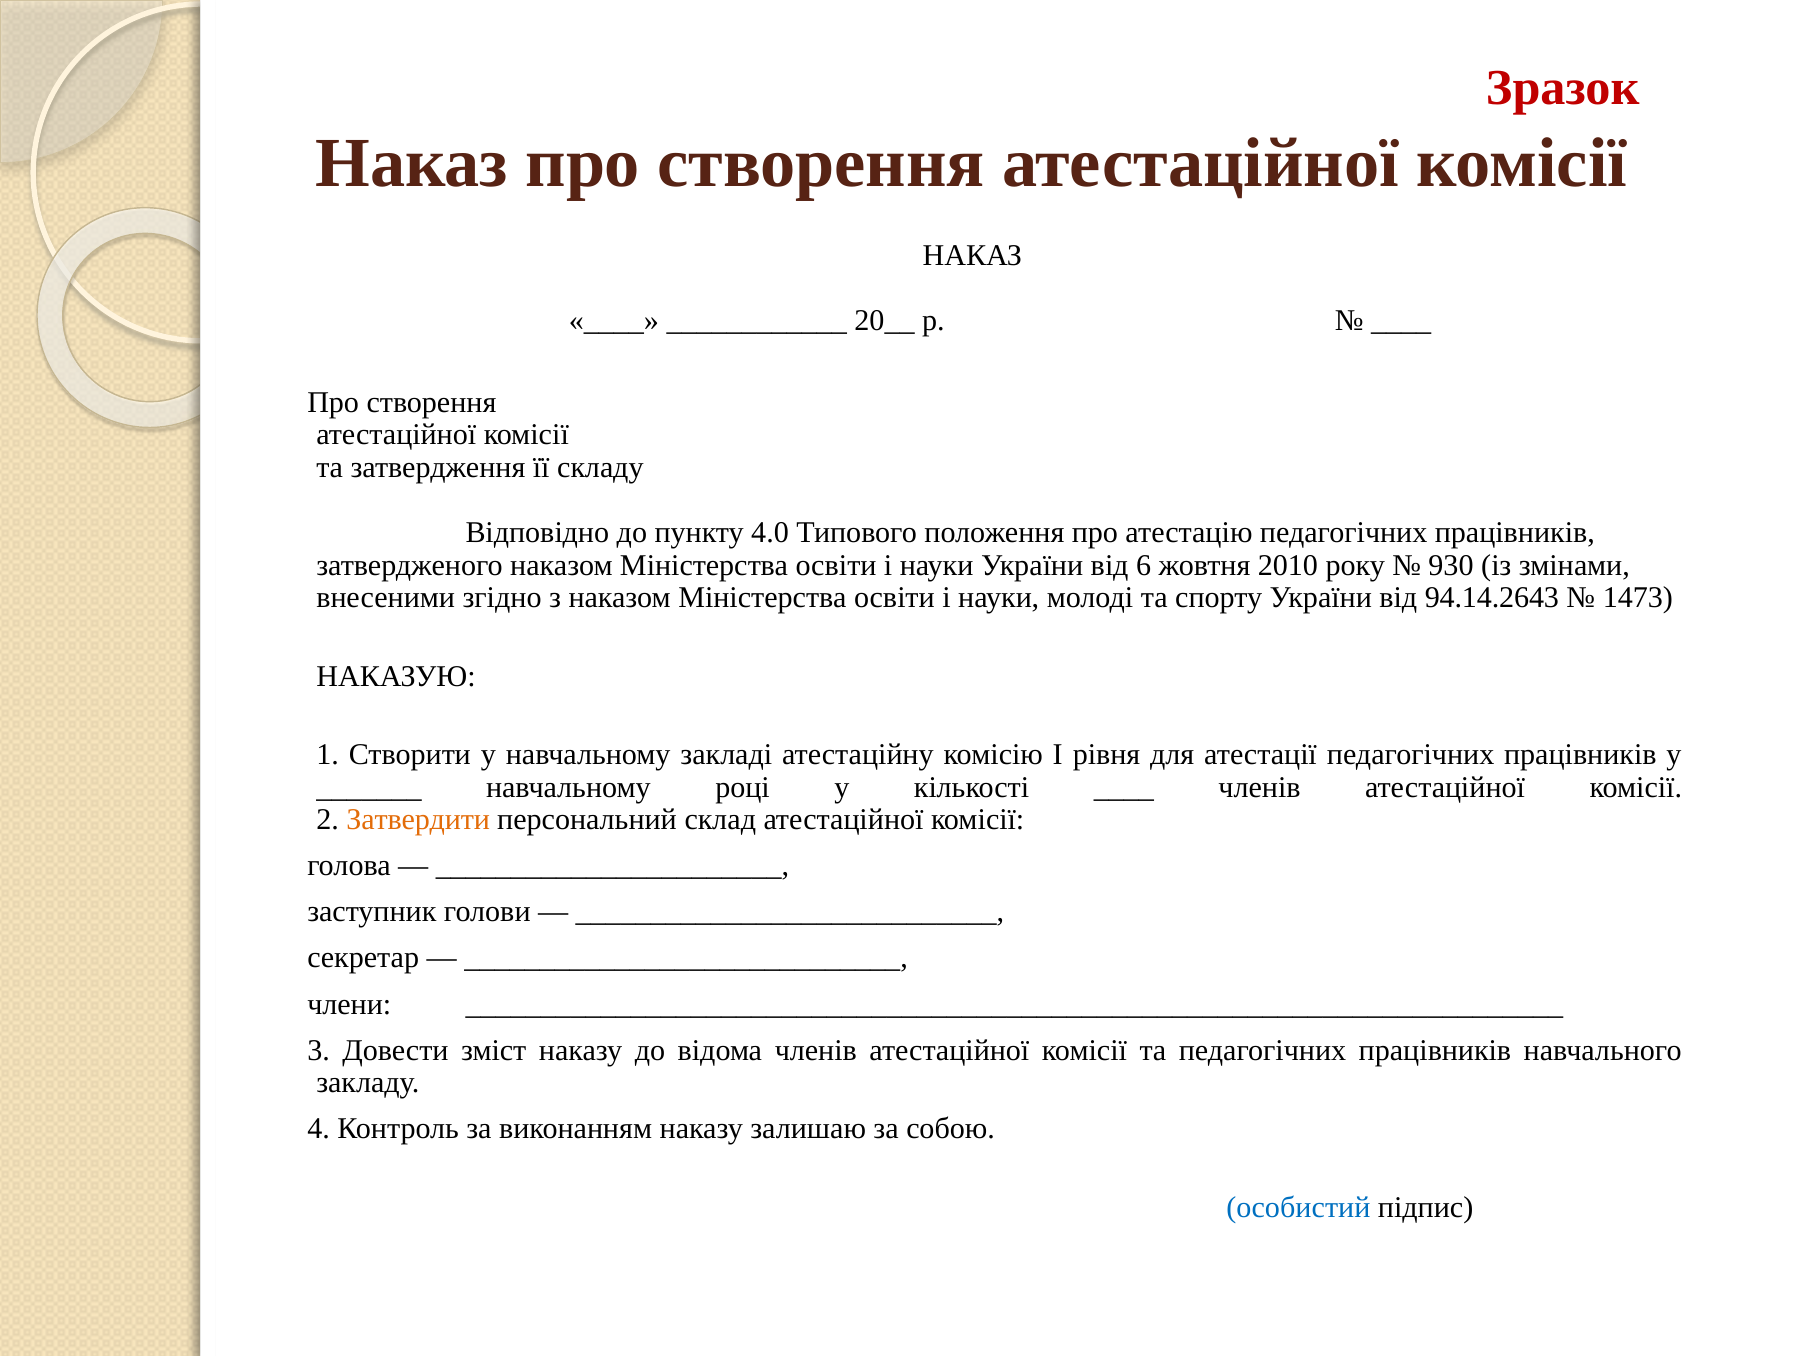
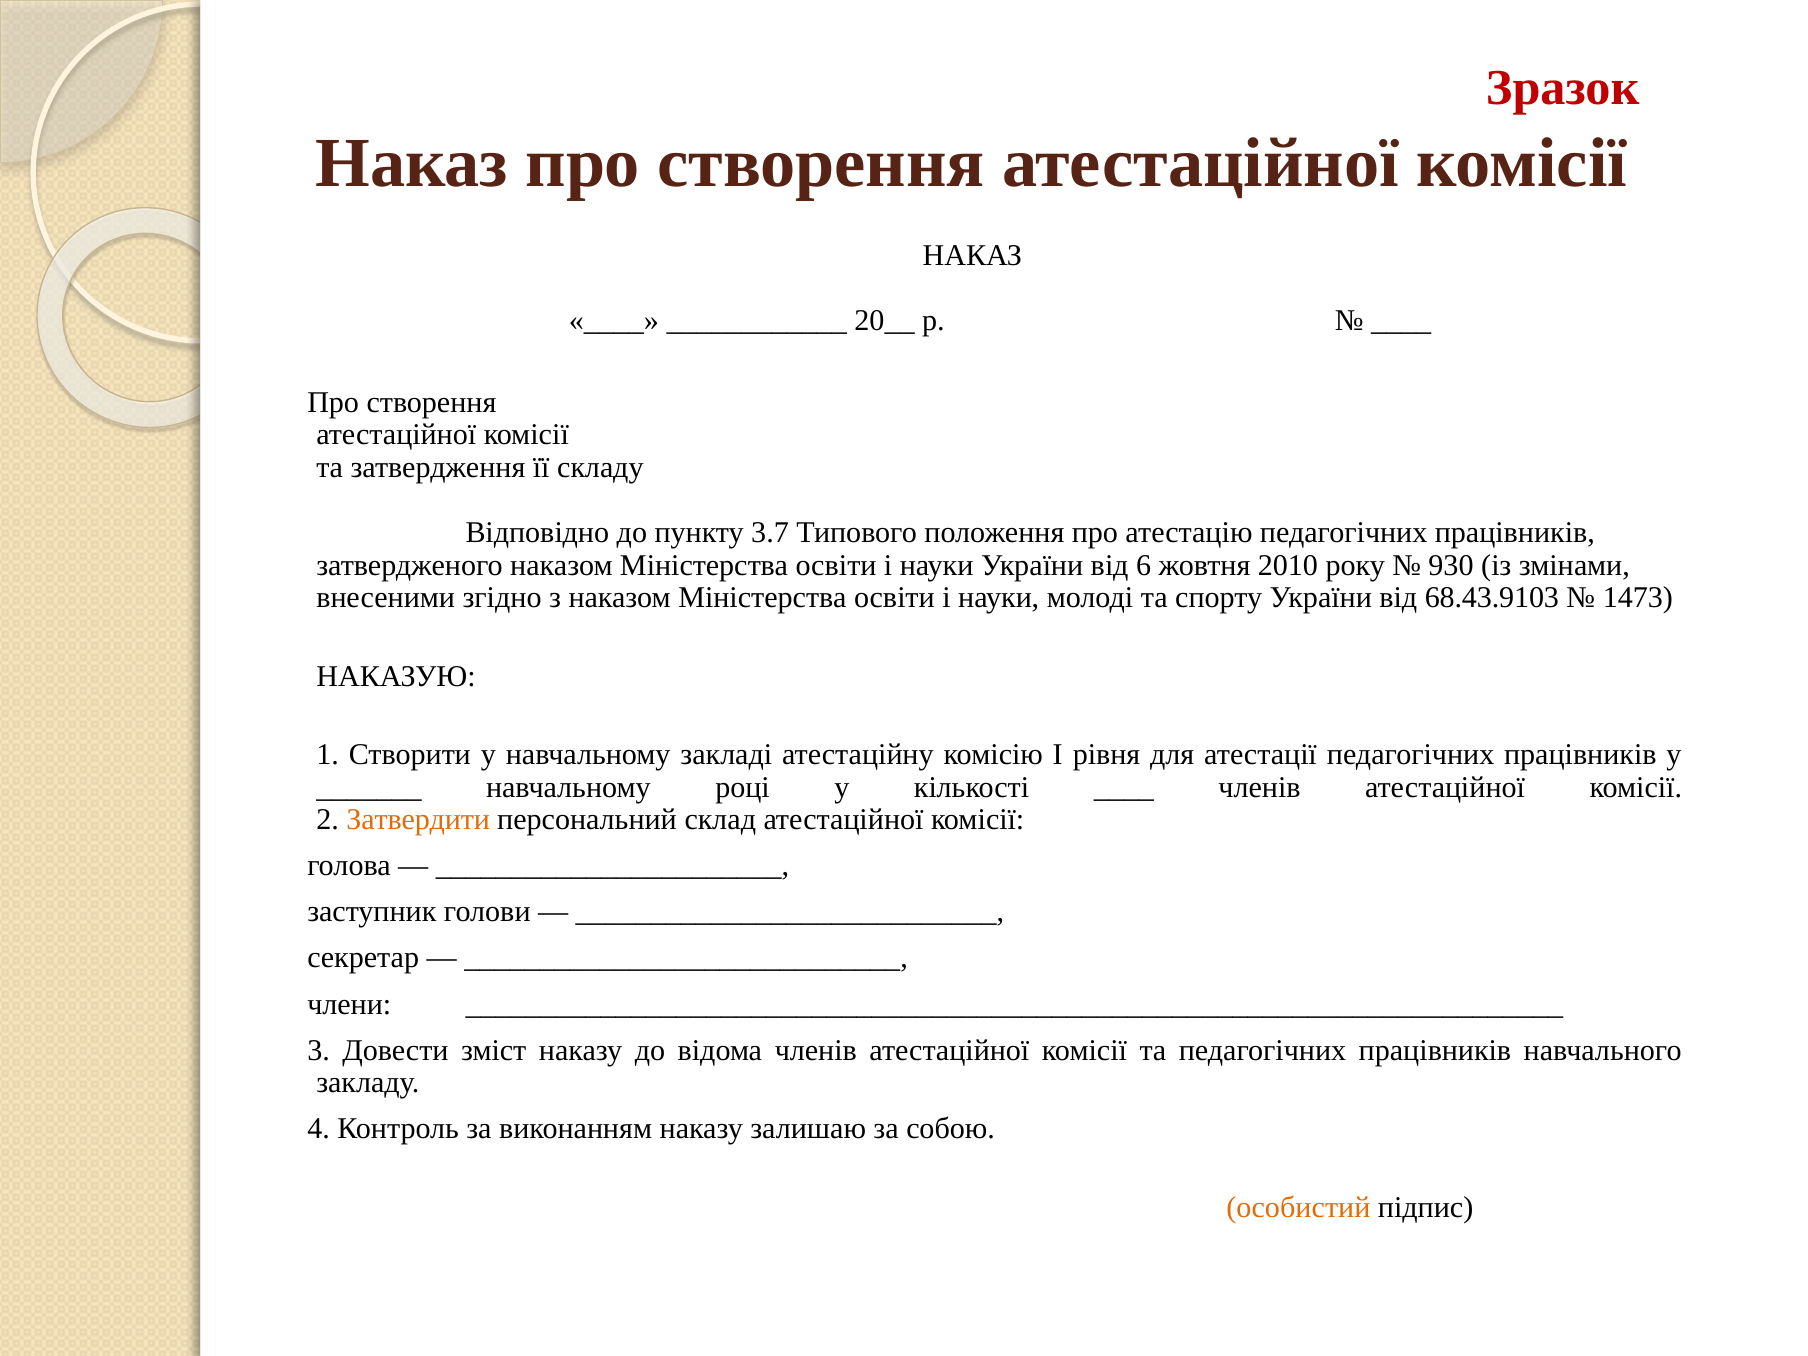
4.0: 4.0 -> 3.7 (770, 533)
94.14.2643: 94.14.2643 -> 68.43.9103 (1492, 598)
особистий colour: blue -> orange (1298, 1207)
